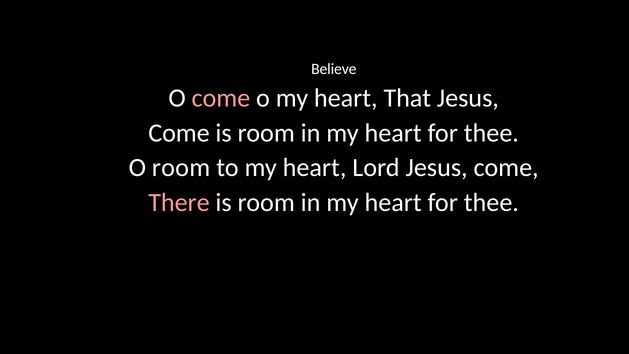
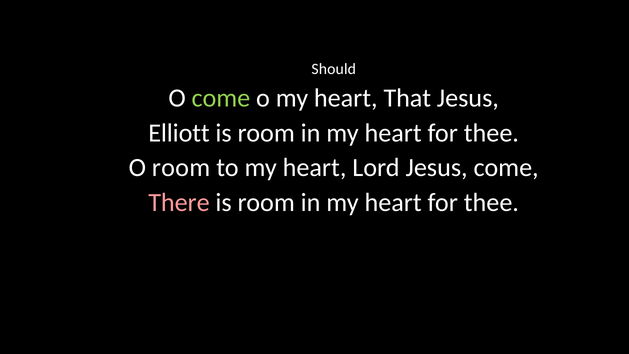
Believe: Believe -> Should (334, 69)
come colour: pink -> light green (221, 98)
Come: Come -> Elliott (179, 133)
